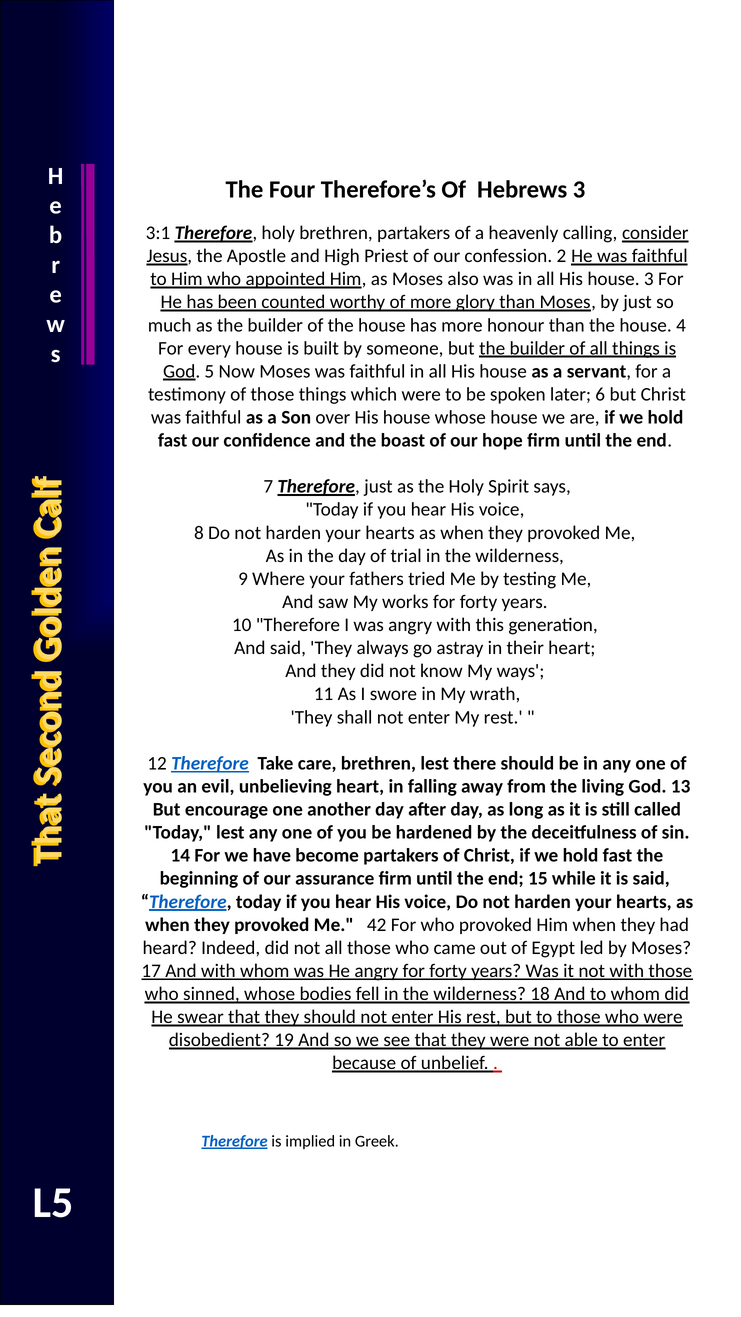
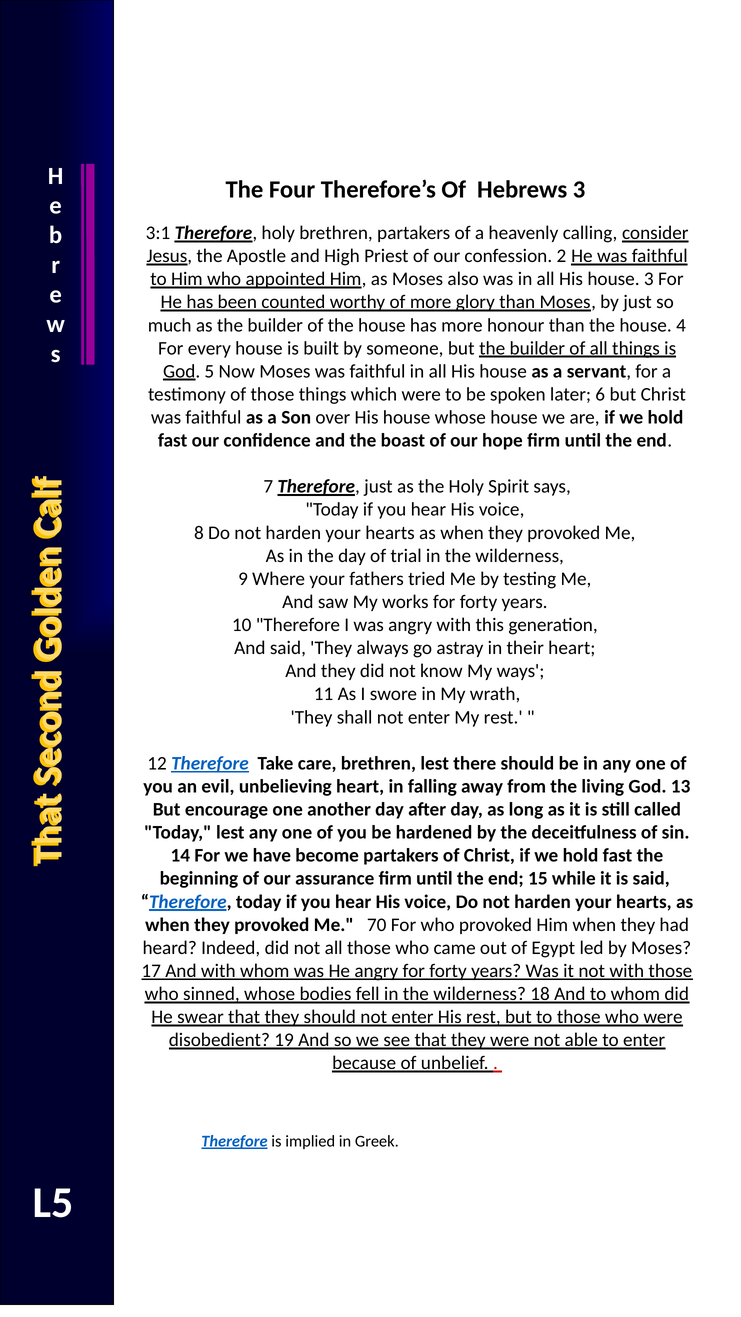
42: 42 -> 70 (377, 925)
